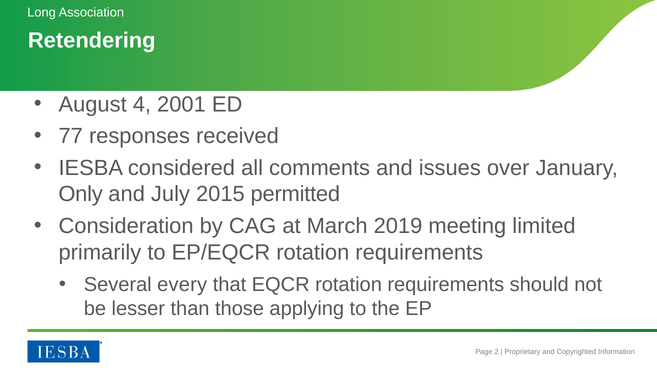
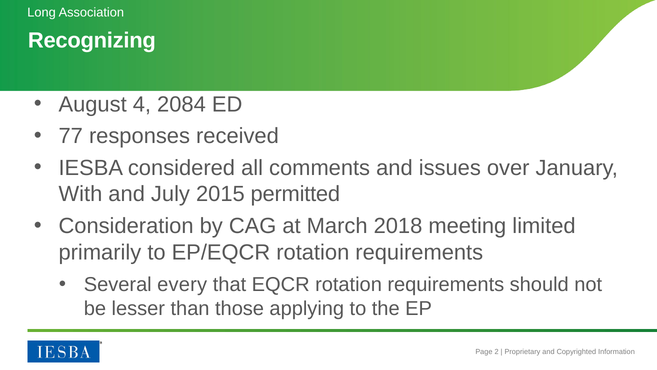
Retendering: Retendering -> Recognizing (92, 41)
2001: 2001 -> 2084 (181, 104)
Only: Only -> With (80, 194)
2019: 2019 -> 2018 (398, 226)
